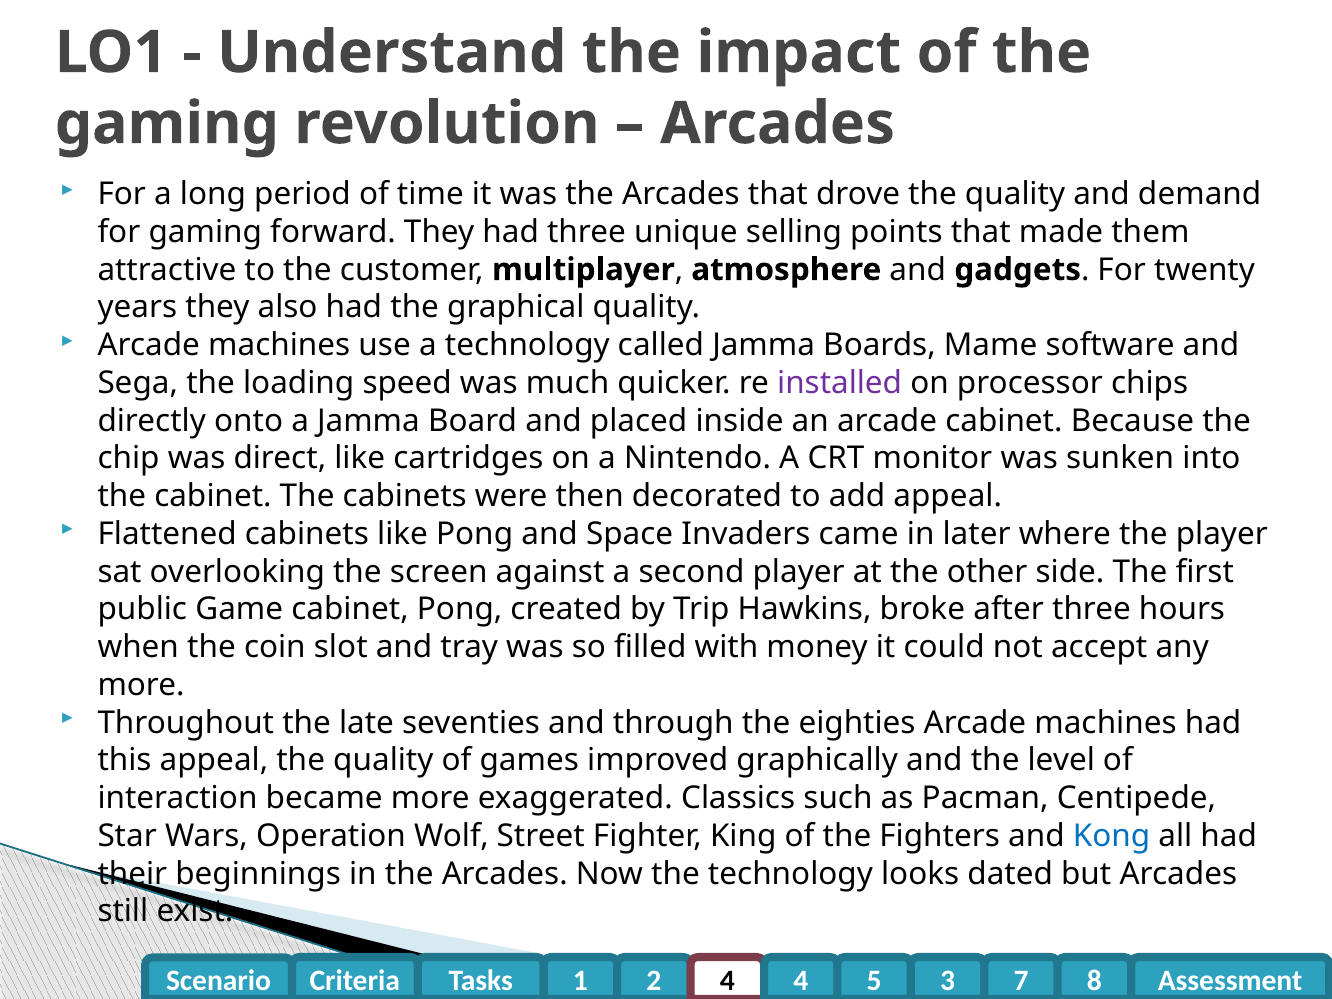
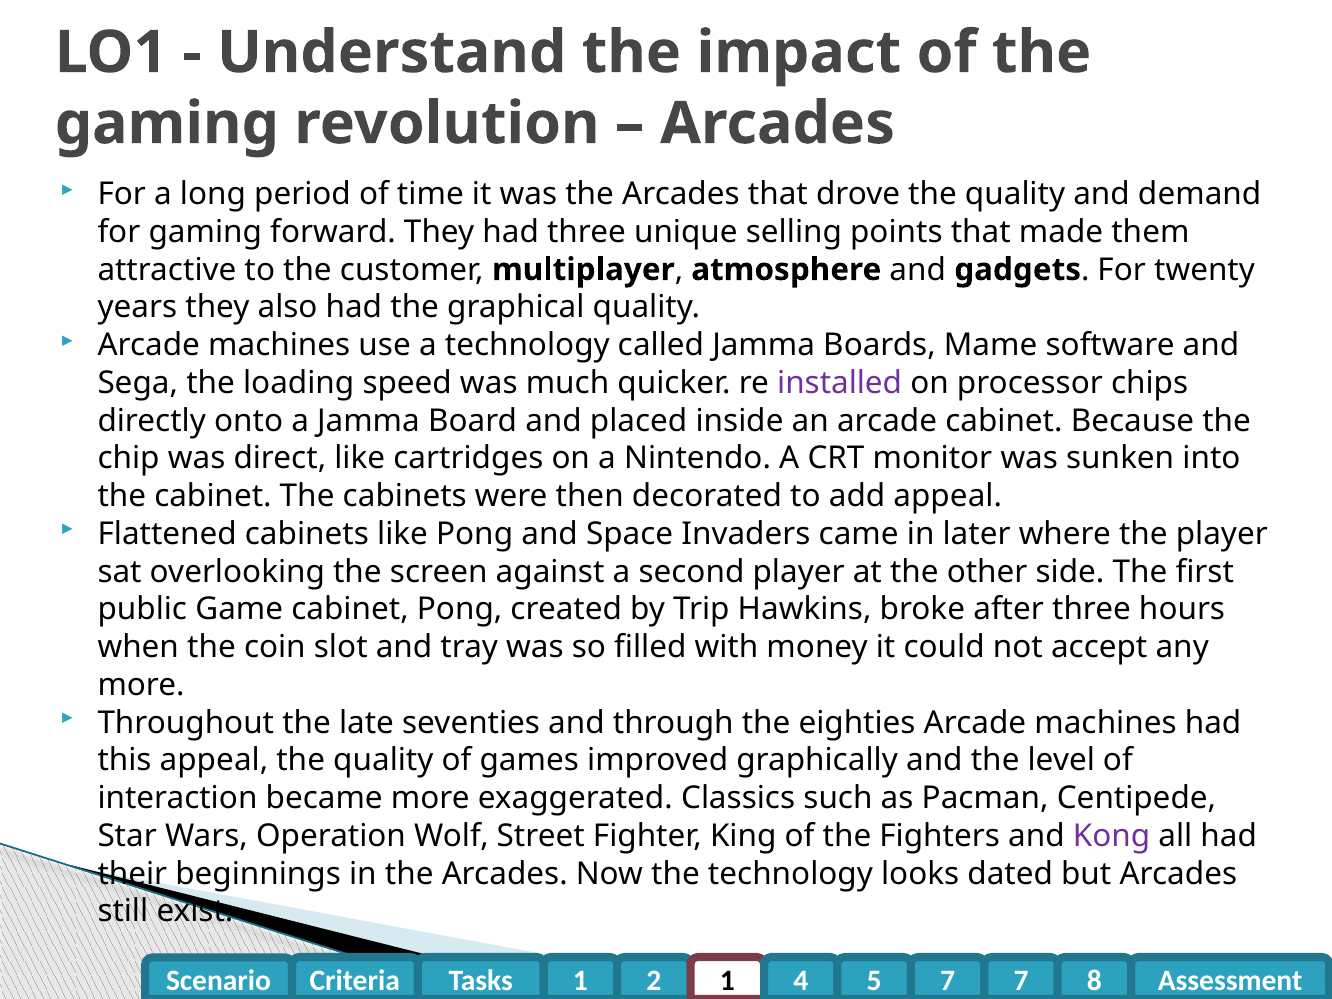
Kong colour: blue -> purple (1112, 836)
2 4: 4 -> 1 (727, 981)
5 3: 3 -> 7 (948, 981)
